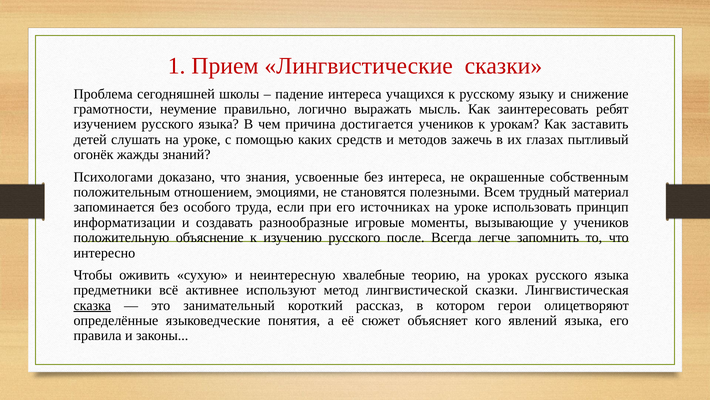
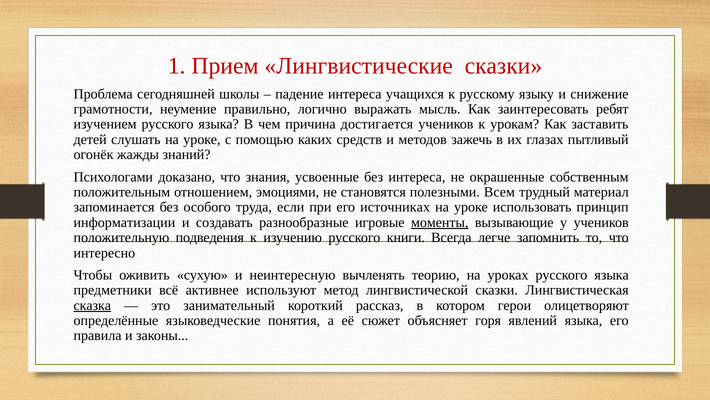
моменты underline: none -> present (440, 222)
объяснение: объяснение -> подведения (210, 237)
после: после -> книги (406, 237)
хвалебные: хвалебные -> вычленять (374, 275)
кого: кого -> горя (488, 320)
